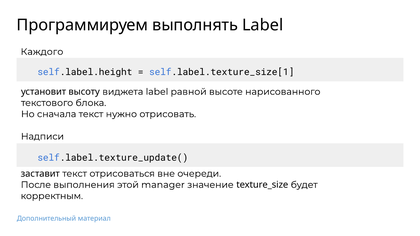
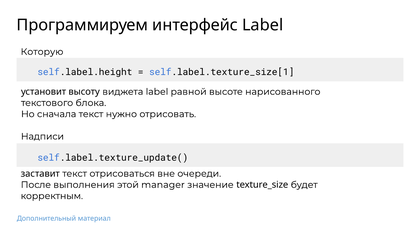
выполнять: выполнять -> интерфейс (195, 25)
Каждого: Каждого -> Которую (42, 52)
